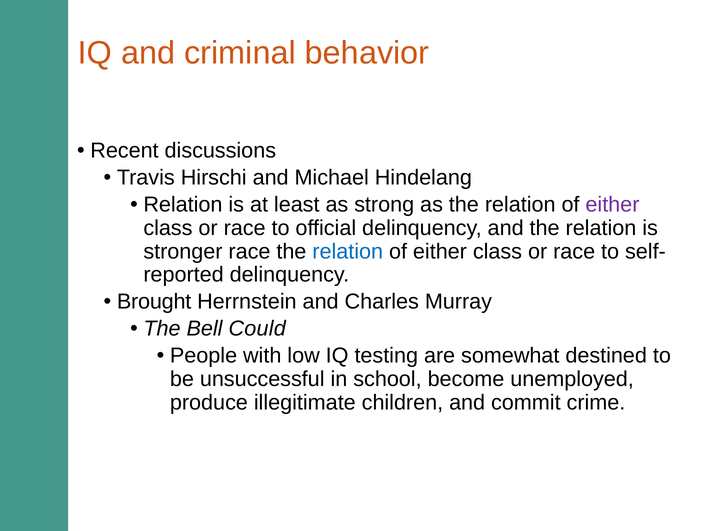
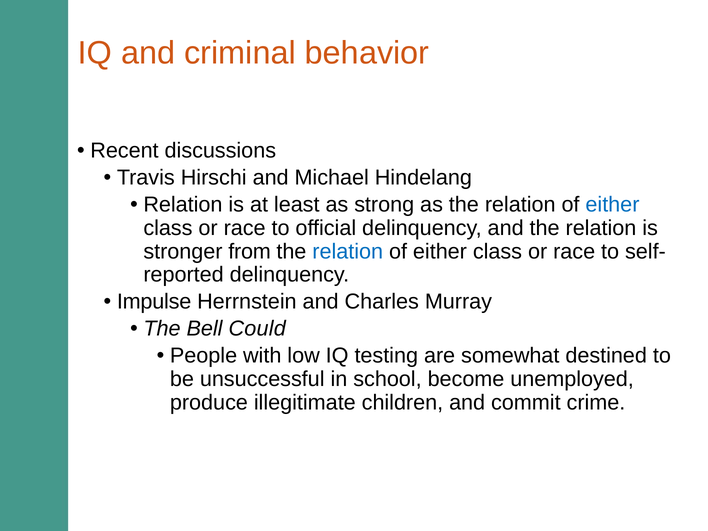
either colour: purple -> blue (612, 205)
stronger race: race -> from (250, 251)
Brought: Brought -> Impulse (154, 302)
